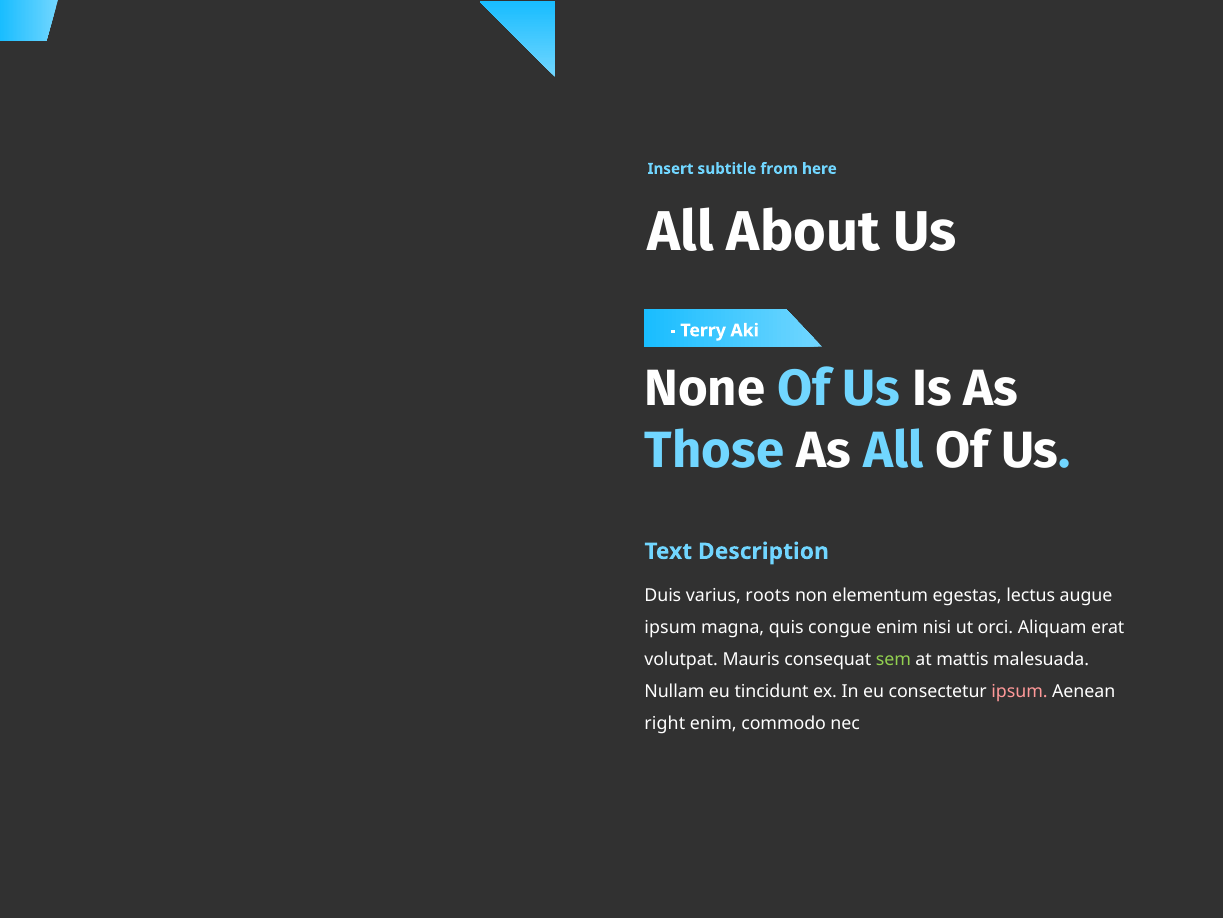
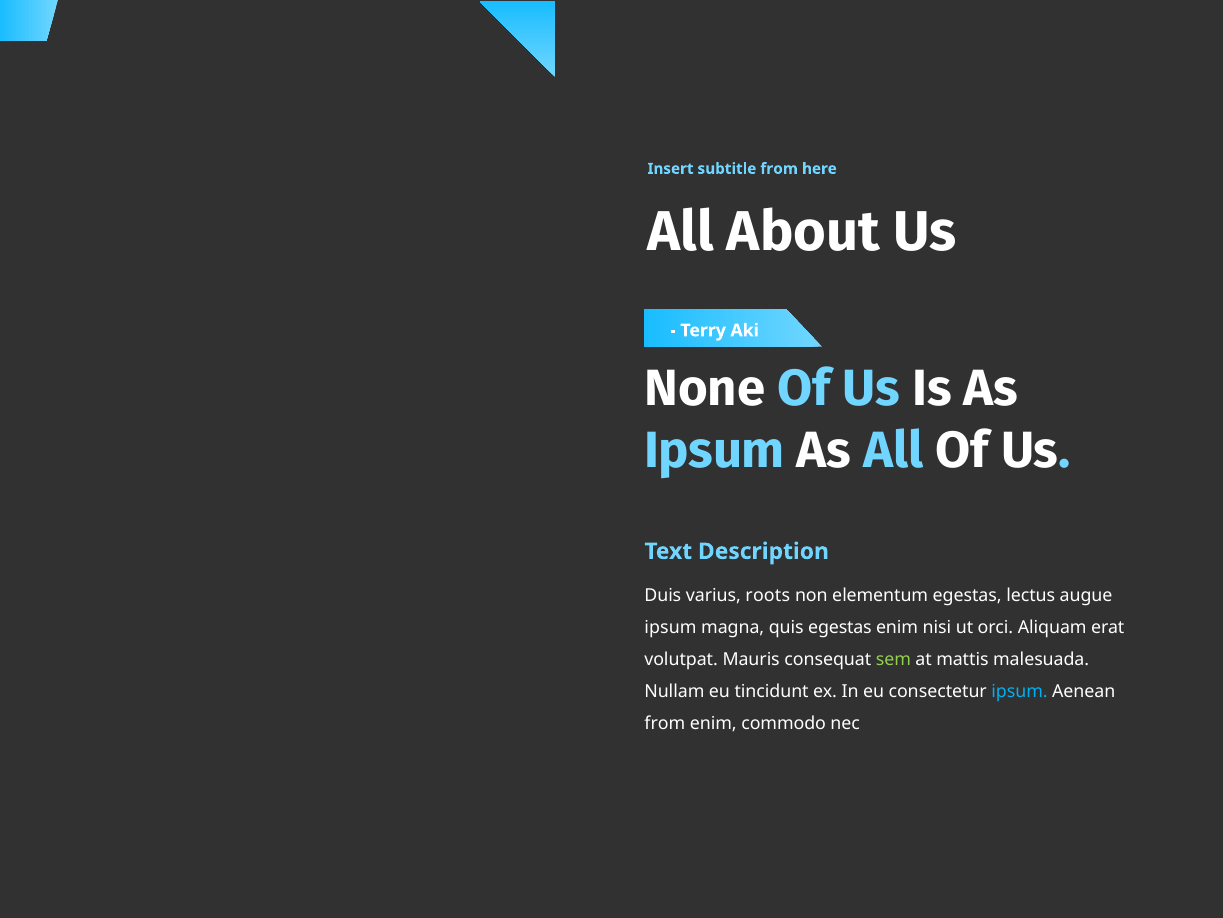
Those: Those -> Ipsum (715, 450)
quis congue: congue -> egestas (840, 627)
ipsum colour: pink -> light blue (1020, 691)
right: right -> from (665, 723)
